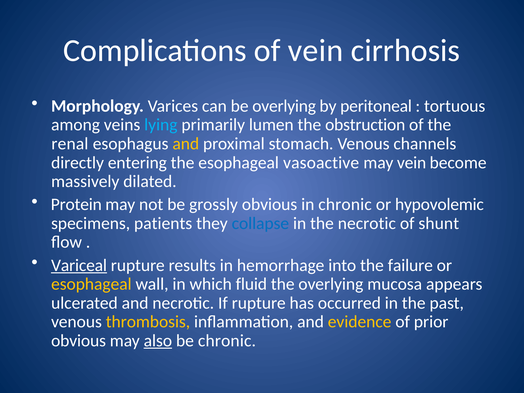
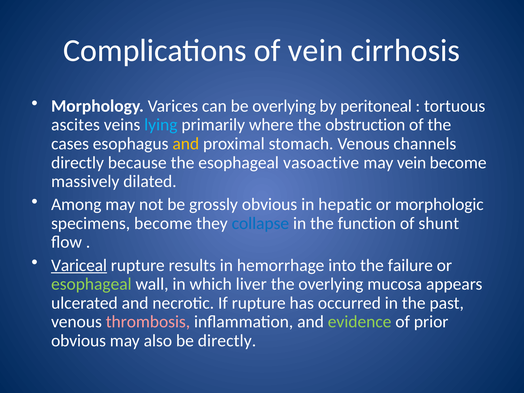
among: among -> ascites (75, 125)
lumen: lumen -> where (271, 125)
renal: renal -> cases (70, 144)
entering: entering -> because (137, 163)
Protein: Protein -> Among (76, 204)
in chronic: chronic -> hepatic (345, 204)
hypovolemic: hypovolemic -> morphologic (439, 204)
specimens patients: patients -> become (163, 223)
the necrotic: necrotic -> function (367, 223)
esophageal colour: yellow -> light green (91, 284)
fluid: fluid -> liver (251, 284)
thrombosis colour: yellow -> pink (148, 322)
evidence colour: yellow -> light green (360, 322)
also underline: present -> none (158, 341)
be chronic: chronic -> directly (227, 341)
